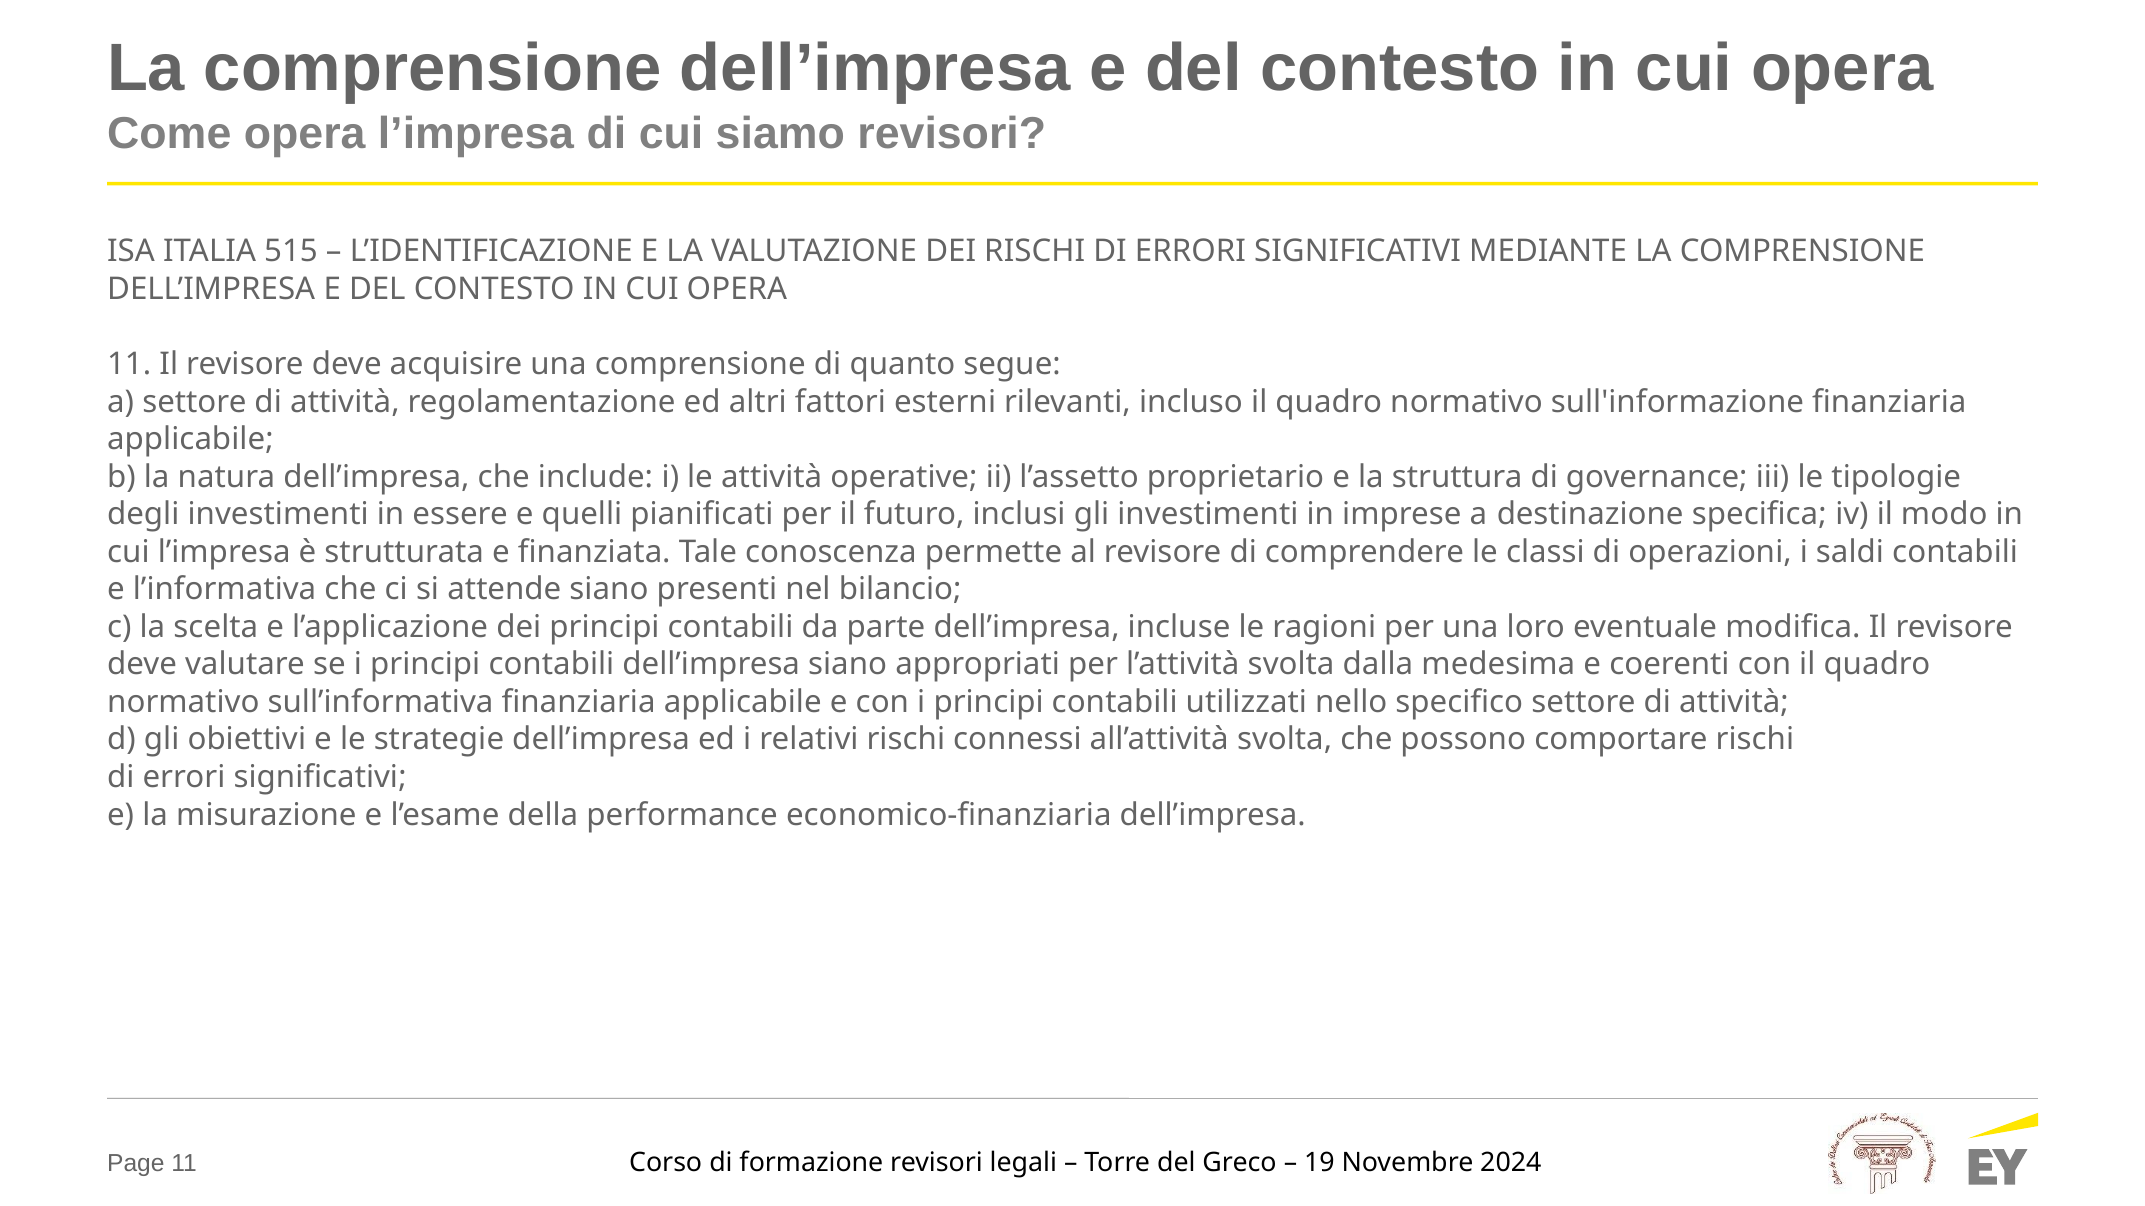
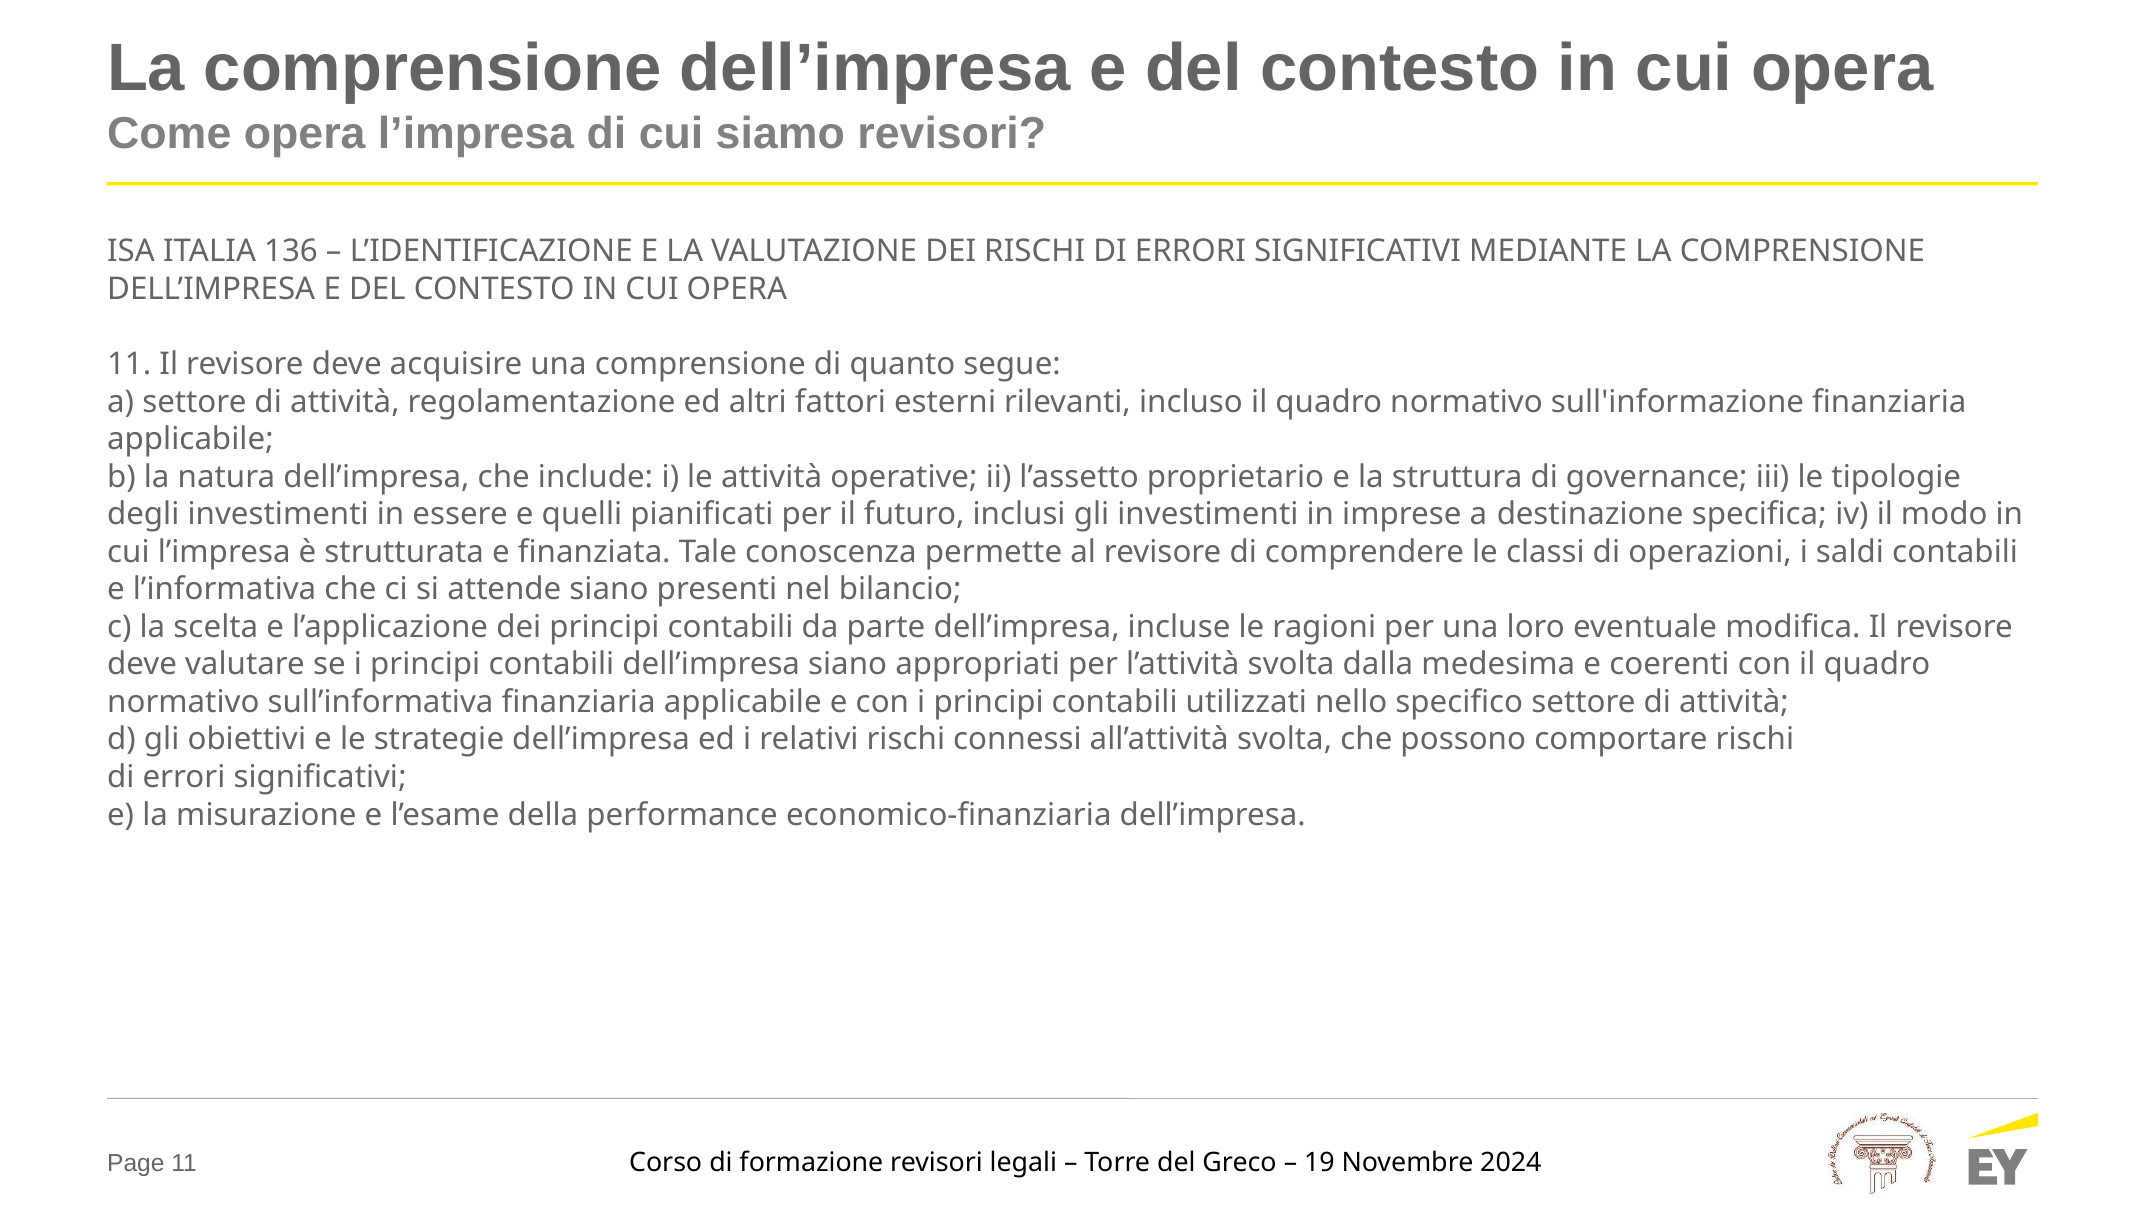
515: 515 -> 136 (291, 252)
